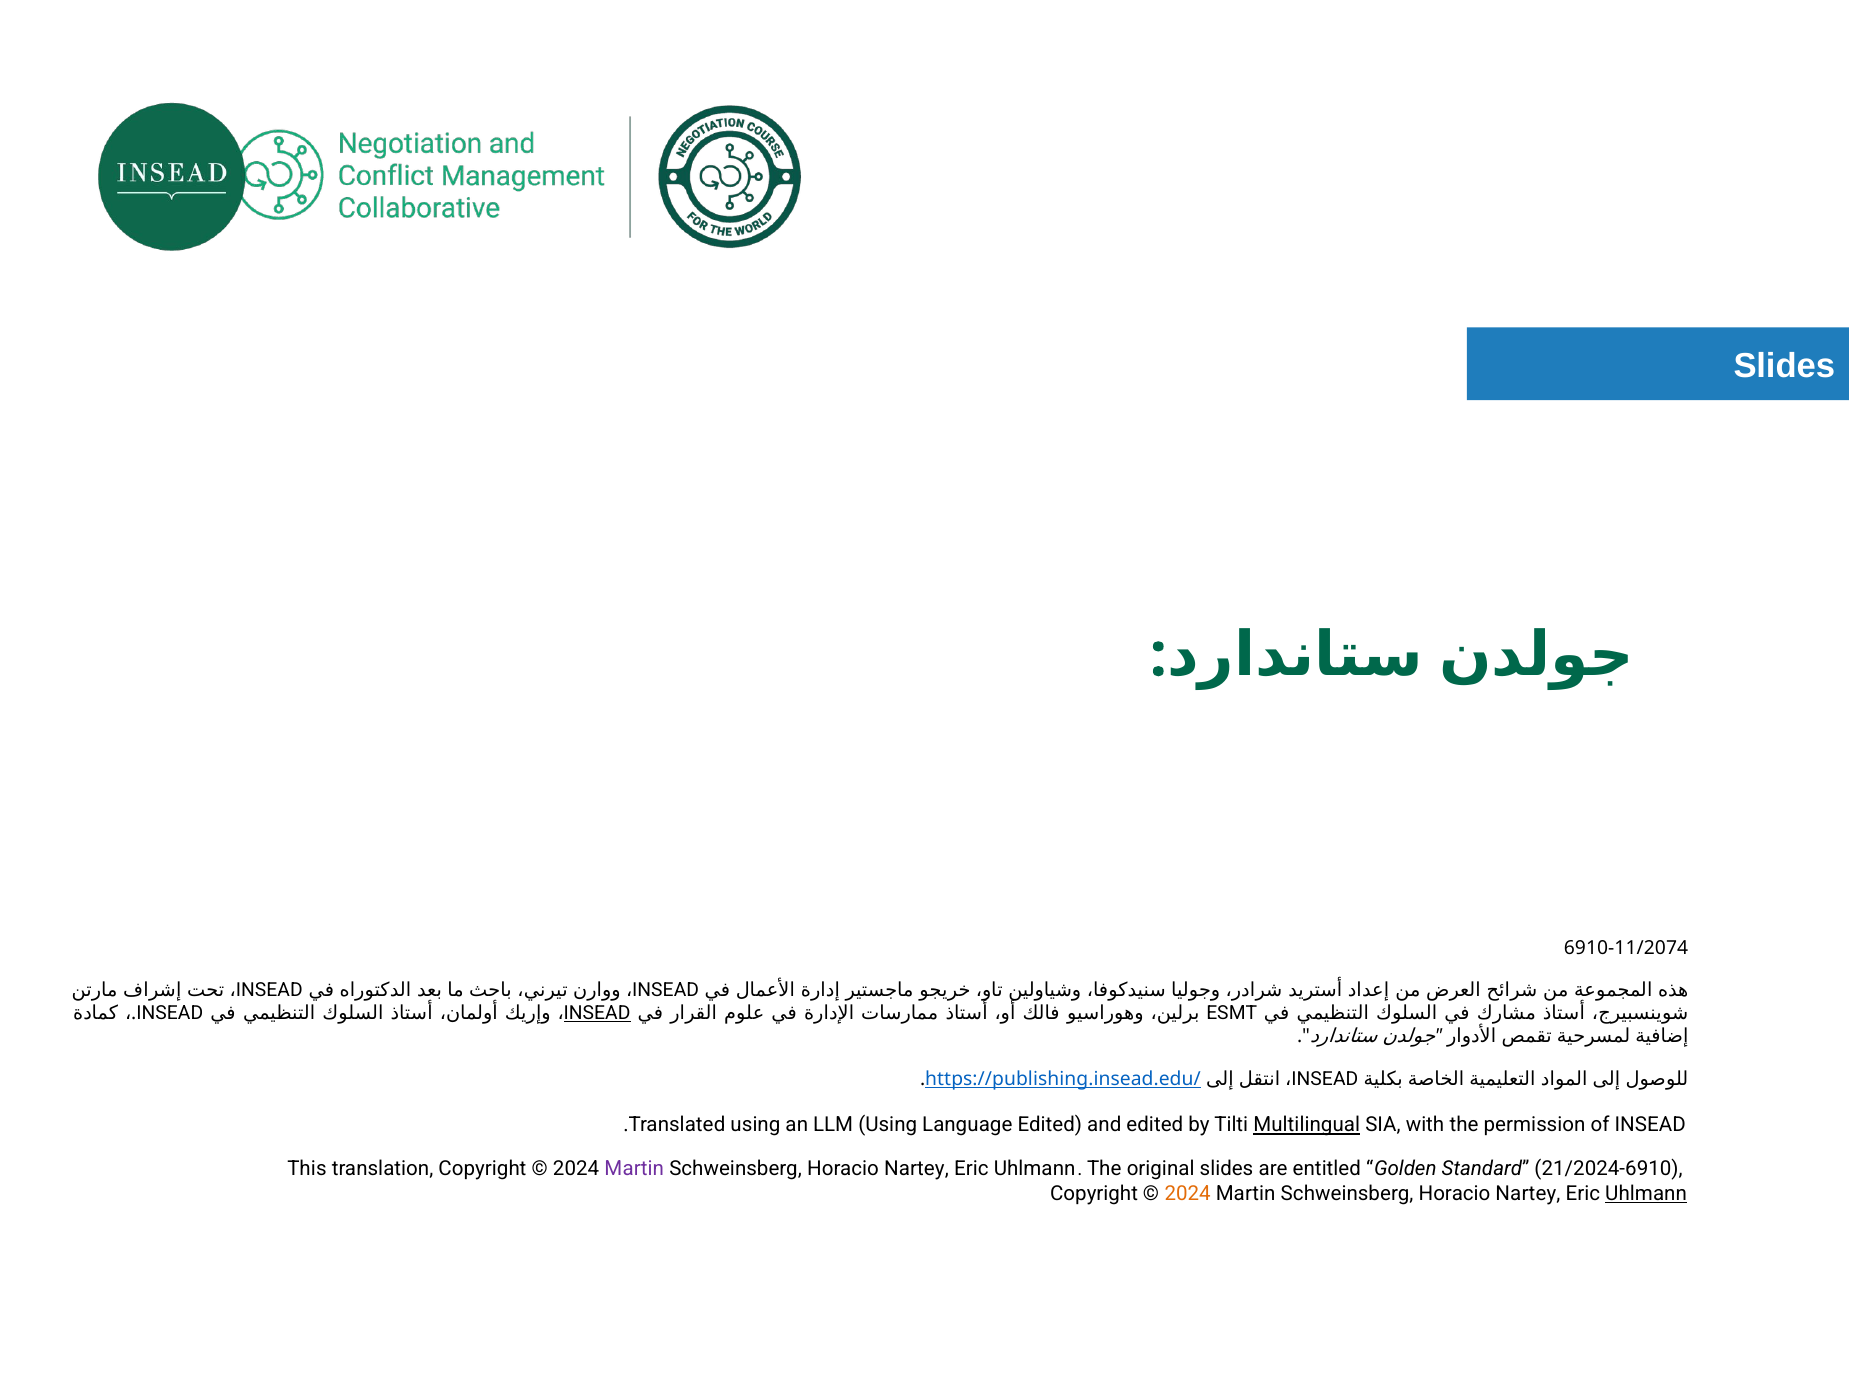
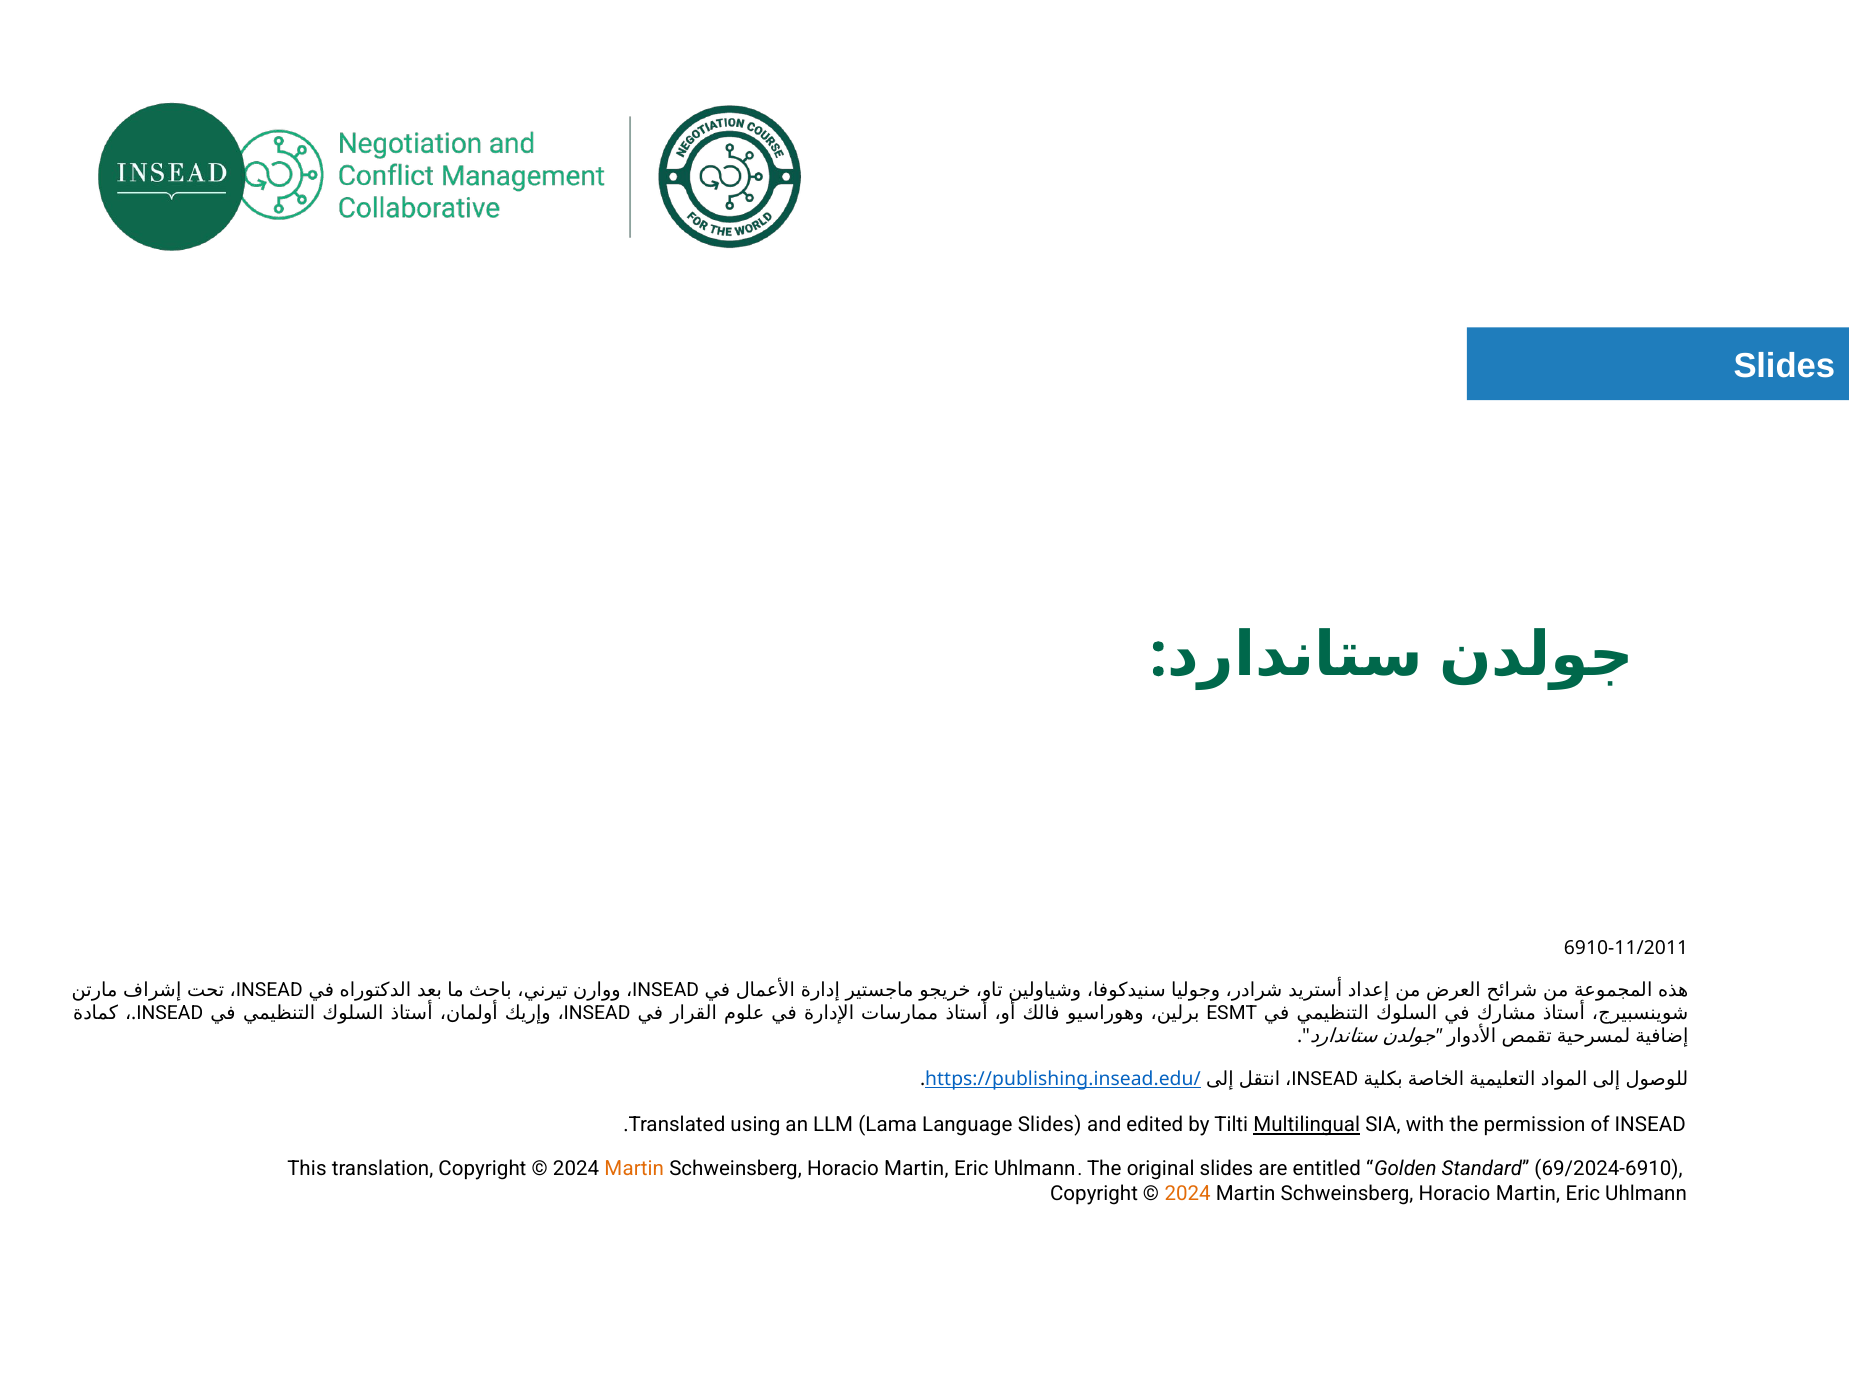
6910-11/2074: 6910-11/2074 -> 6910-11/2011 (1626, 947)
INSEAD underline: present -> none (597, 1013)
LLM Using: Using -> Lama (888, 1125)
Language Edited: Edited -> Slides (1050, 1125)
Martin colour: purple -> orange (634, 1169)
Nartey: Nartey -> Martin (916, 1169)
21/2024-6910: 21/2024-6910 -> 69/2024-6910 (1609, 1169)
Nartey: Nartey -> Martin (1528, 1193)
Uhlmann underline: present -> none (1646, 1193)
